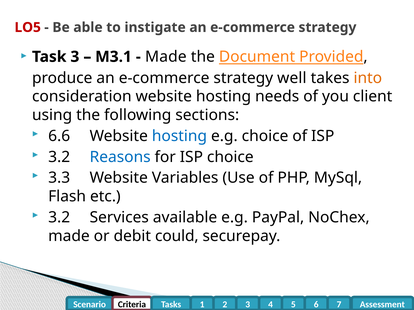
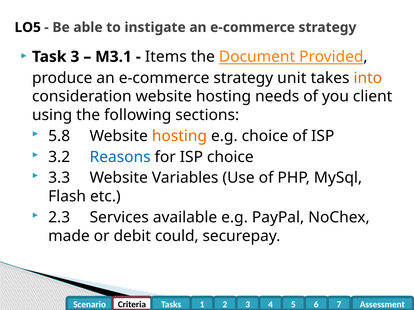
LO5 colour: red -> black (28, 27)
Made: Made -> Items (166, 57)
well: well -> unit (292, 78)
6.6: 6.6 -> 5.8 (59, 136)
hosting colour: blue -> orange (179, 136)
3.2: 3.2 -> 2.3 (59, 218)
